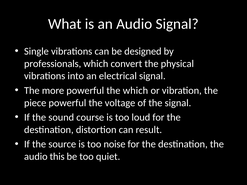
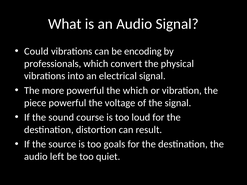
Single: Single -> Could (36, 51)
designed: designed -> encoding (143, 51)
noise: noise -> goals (114, 144)
this: this -> left (57, 157)
